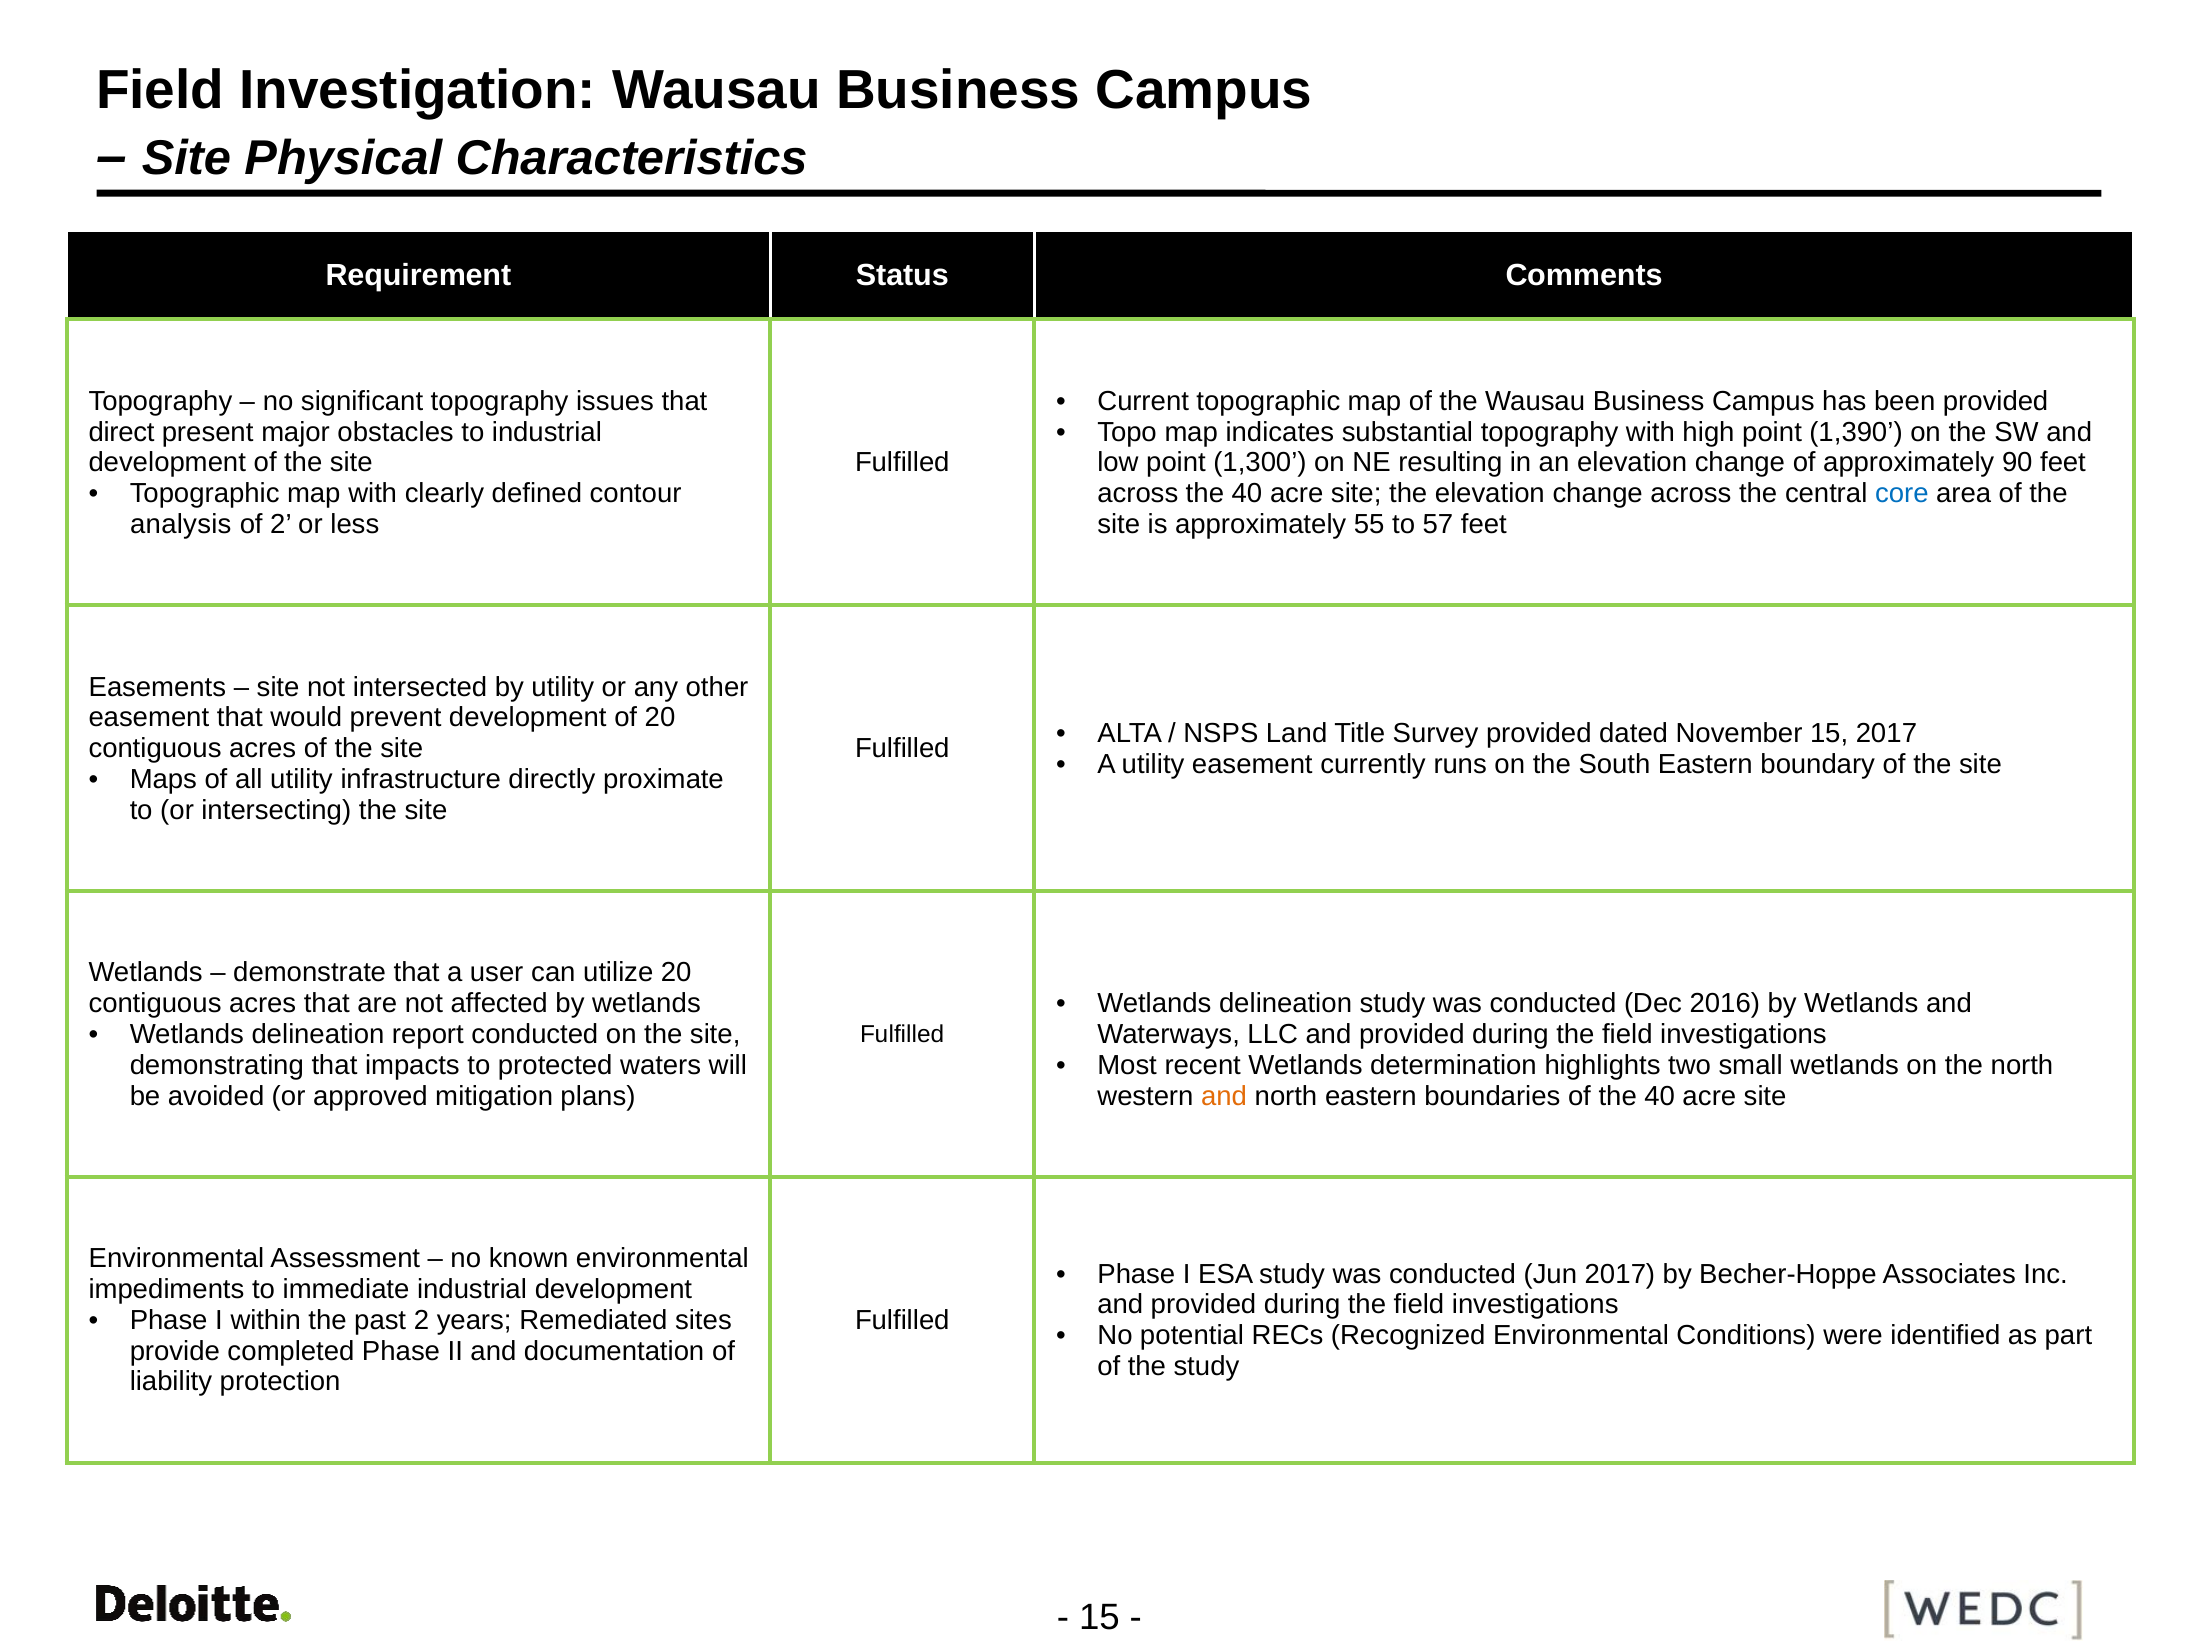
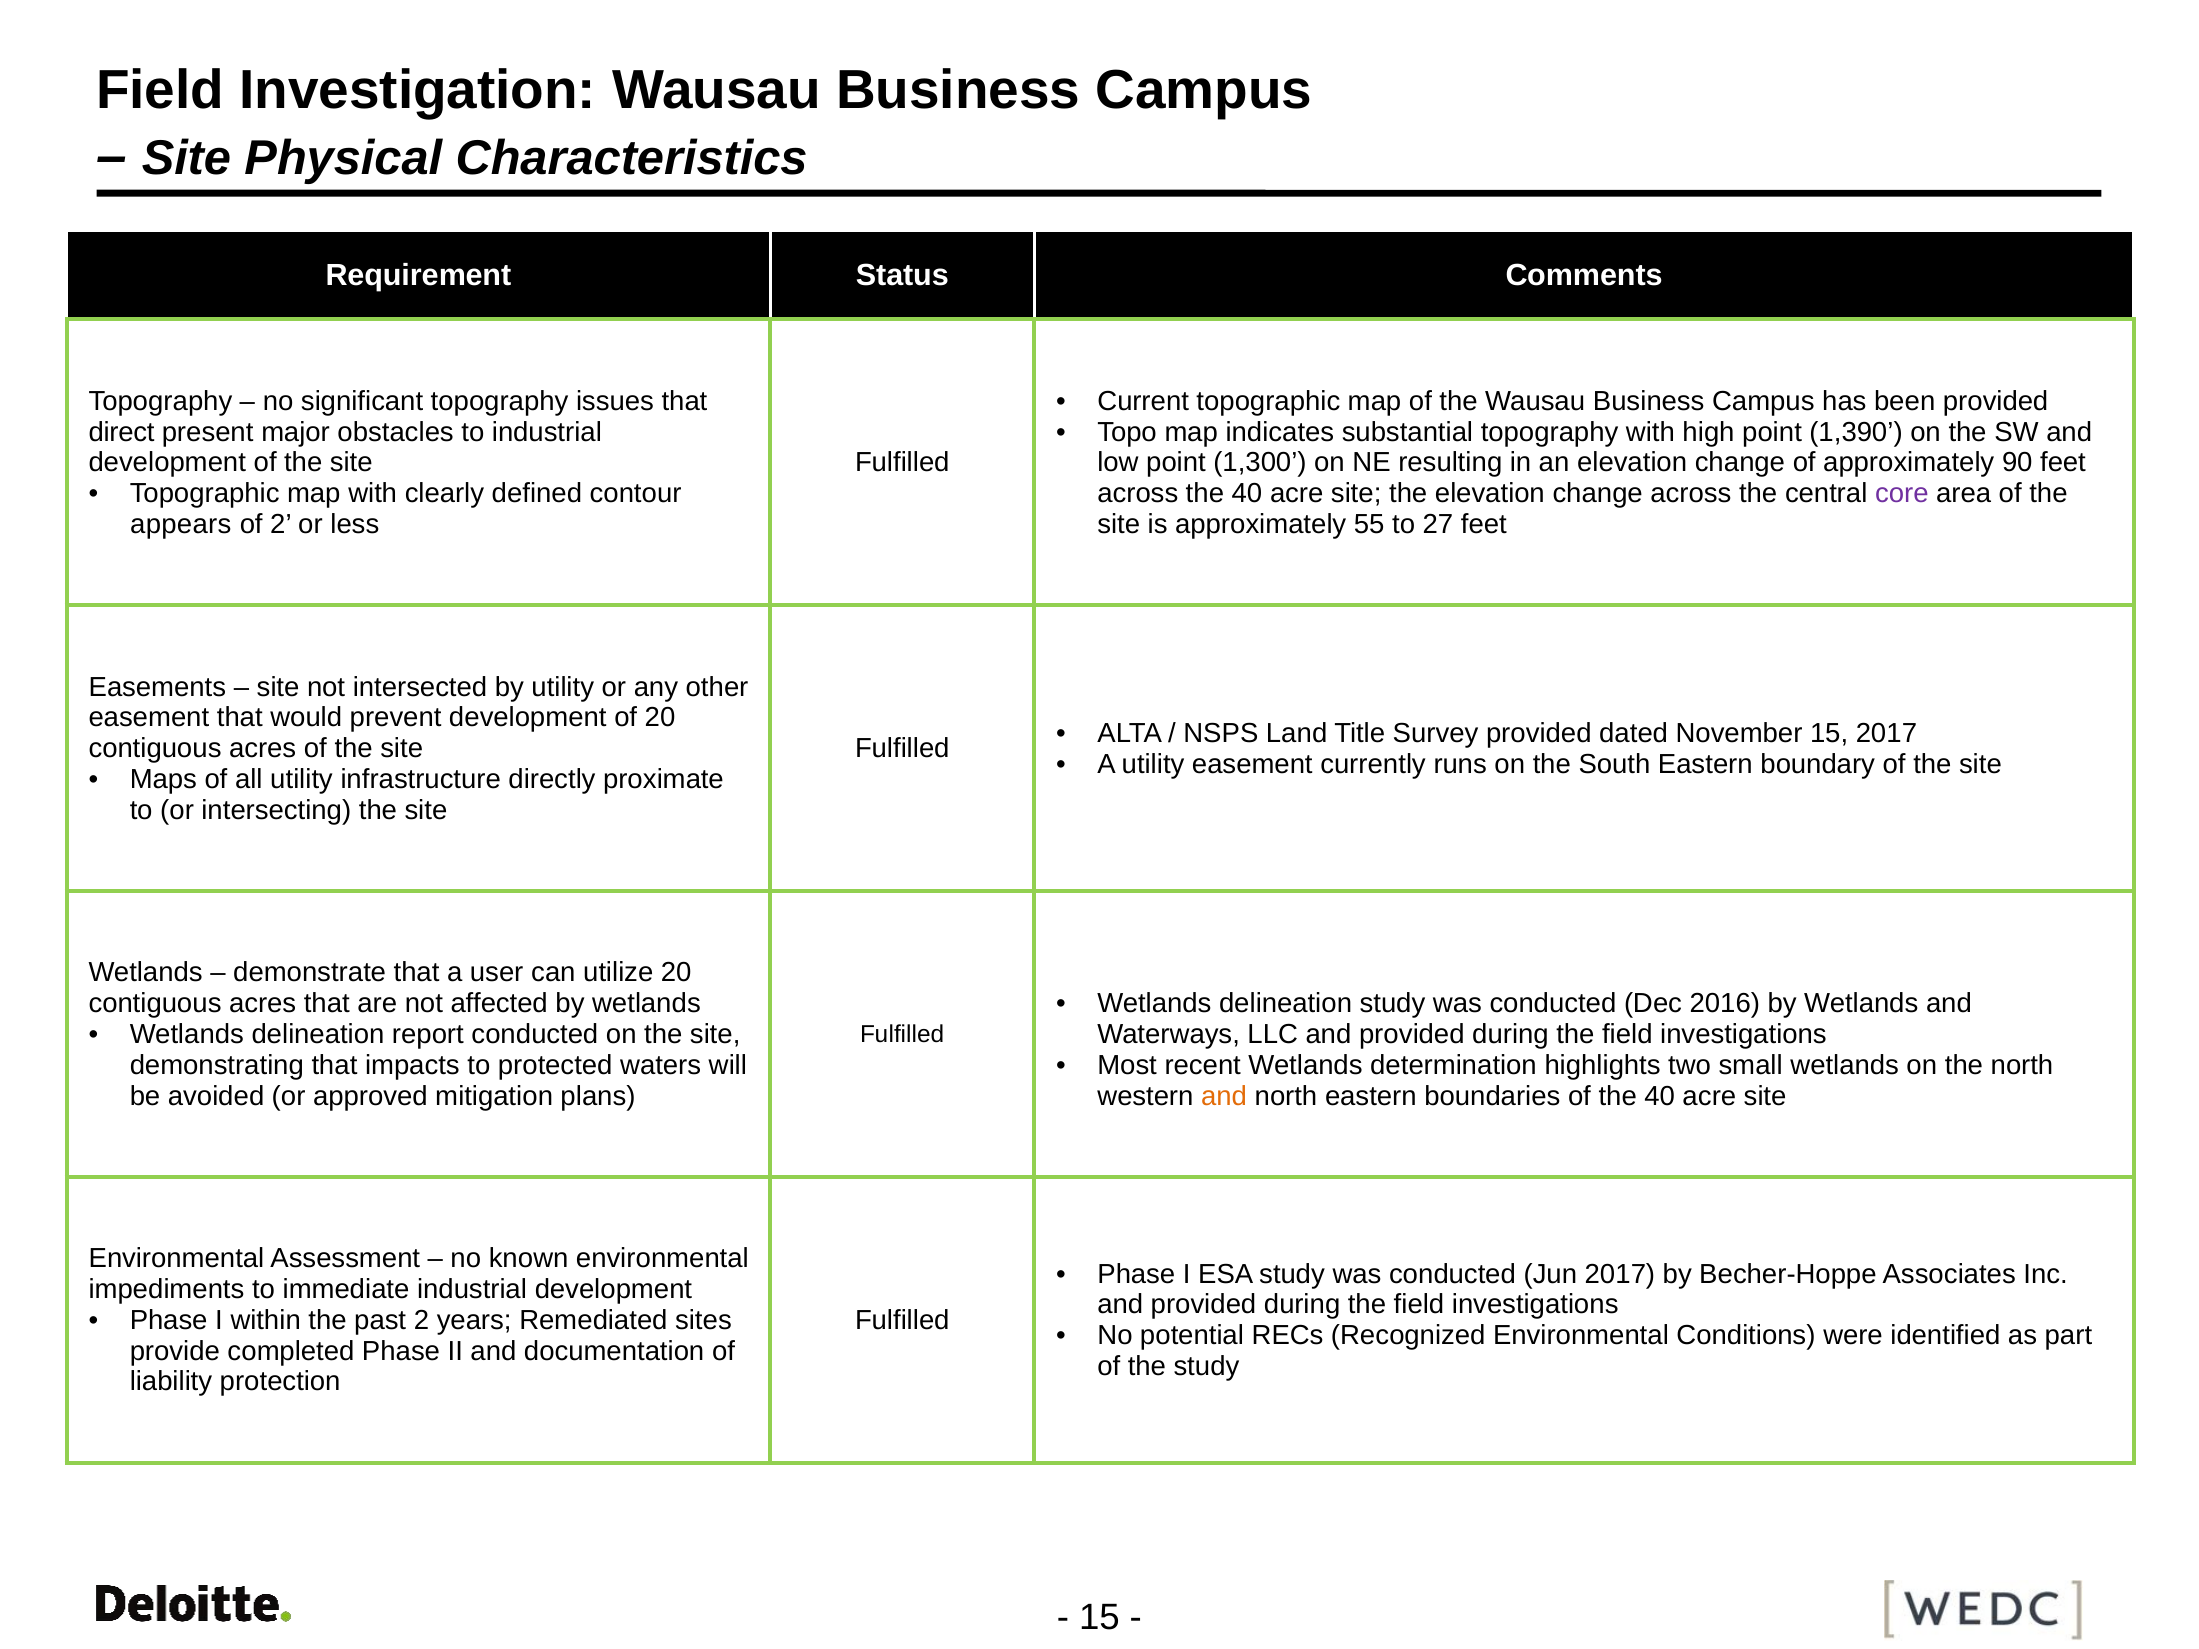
core colour: blue -> purple (1902, 494)
analysis: analysis -> appears (181, 524)
57: 57 -> 27 (1438, 524)
